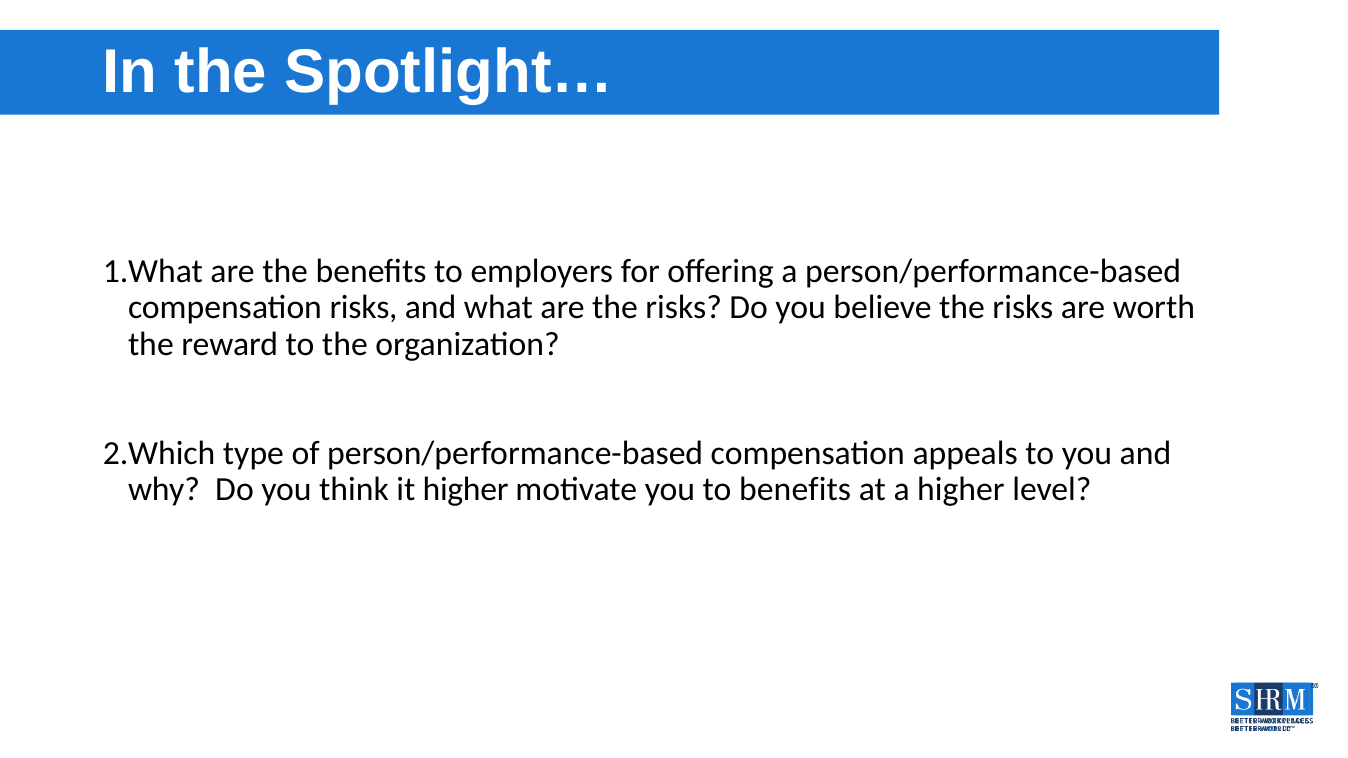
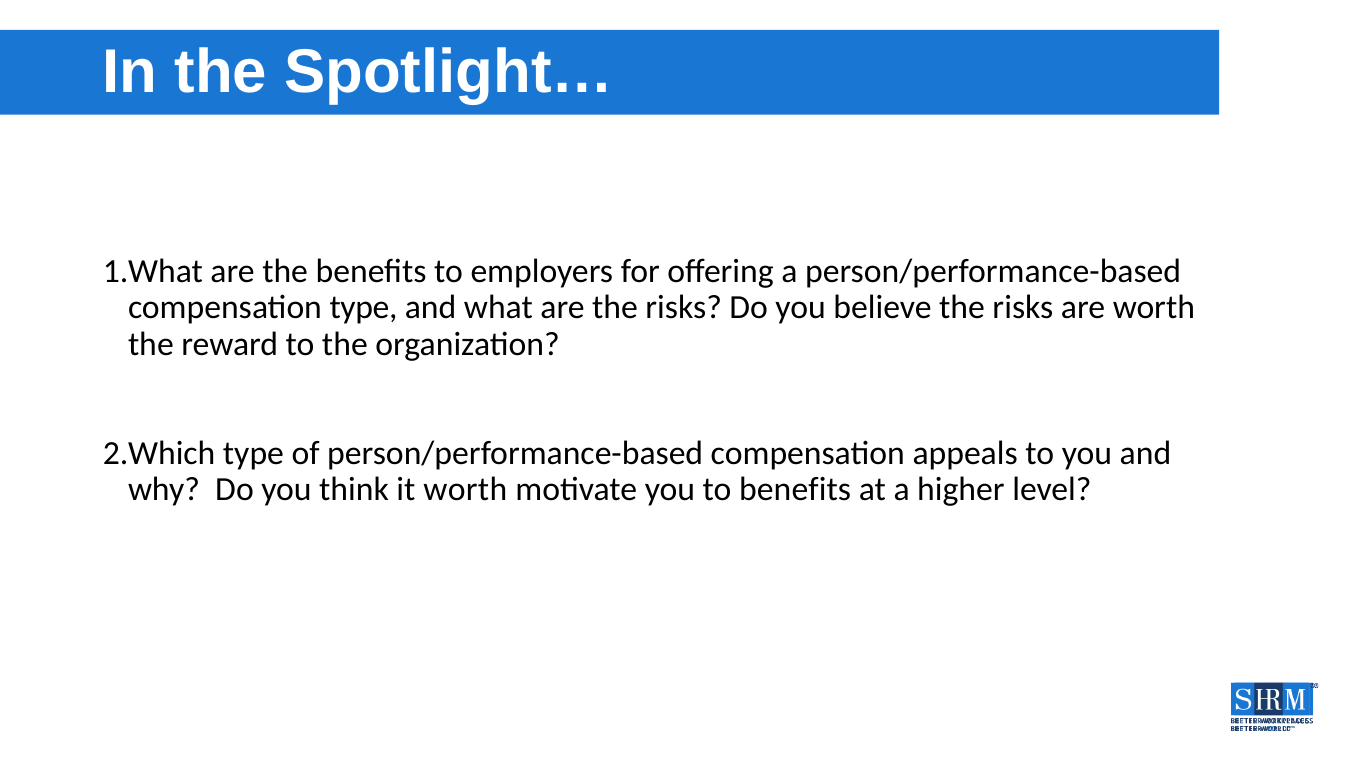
compensation risks: risks -> type (364, 308)
it higher: higher -> worth (465, 490)
